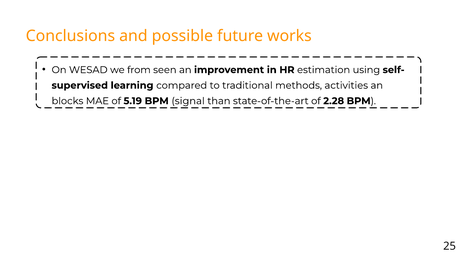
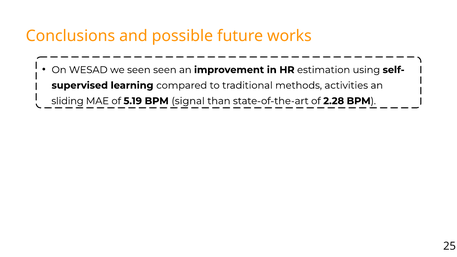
we from: from -> seen (139, 70)
blocks: blocks -> sliding (68, 101)
